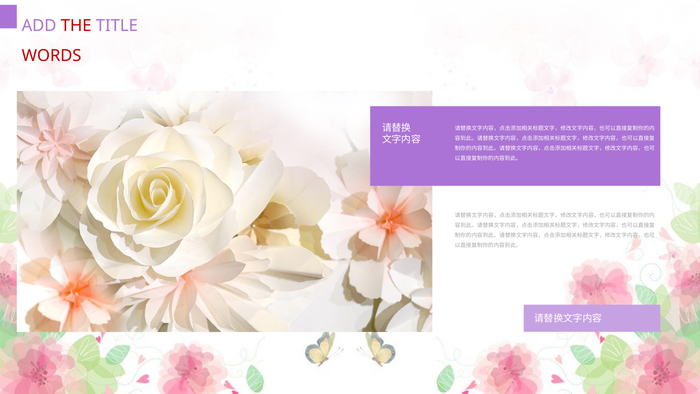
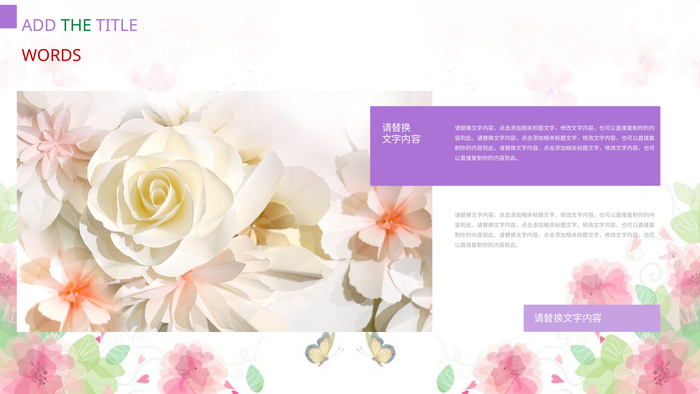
THE colour: red -> green (76, 26)
